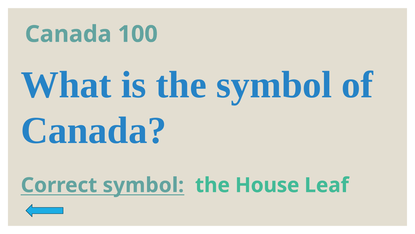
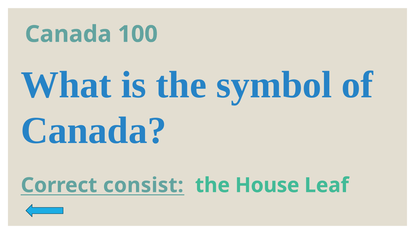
Correct symbol: symbol -> consist (143, 185)
